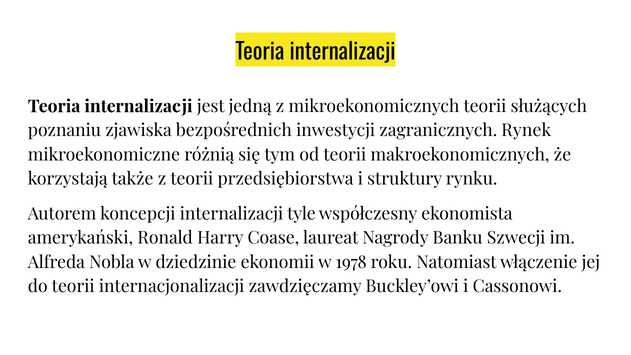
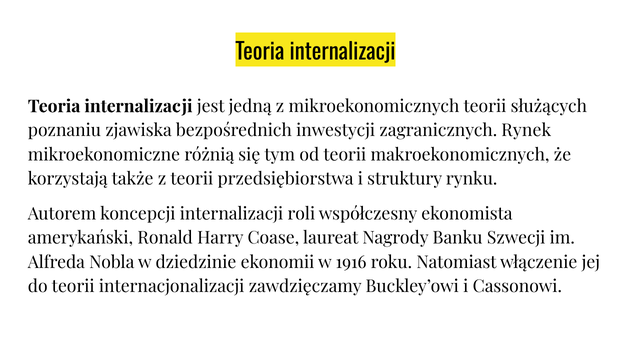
tyle: tyle -> roli (301, 214)
1978: 1978 -> 1916 (351, 262)
